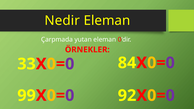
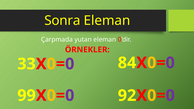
Nedir: Nedir -> Sonra (62, 21)
